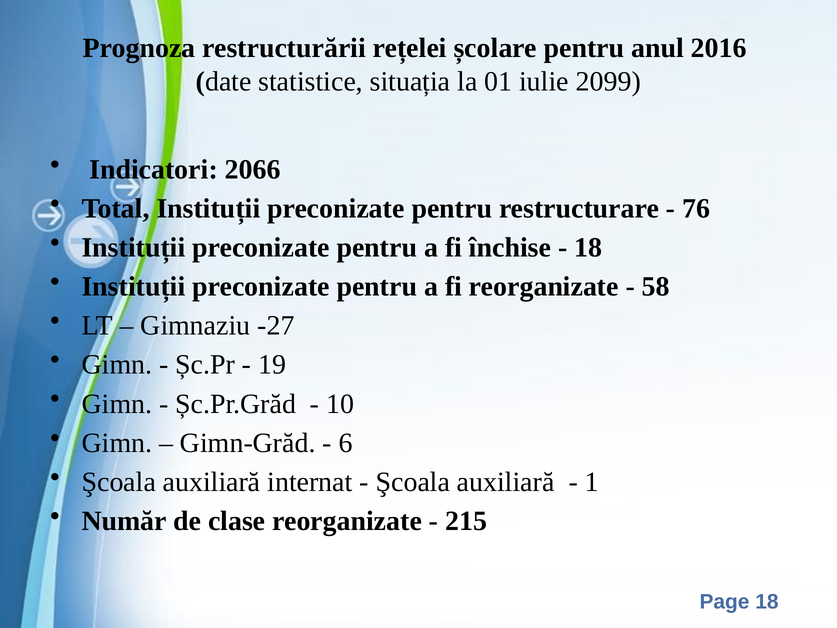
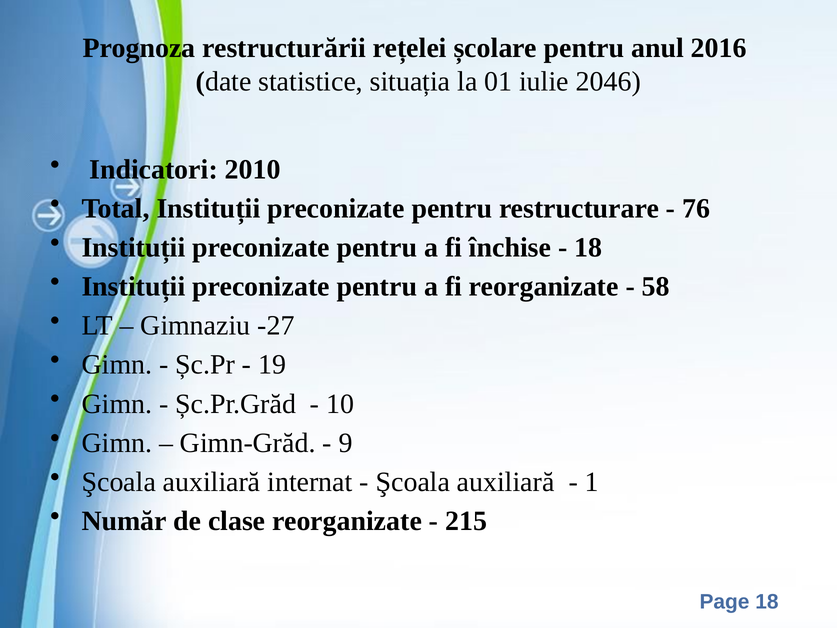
2099: 2099 -> 2046 (608, 82)
2066: 2066 -> 2010 (253, 169)
6: 6 -> 9 (346, 443)
